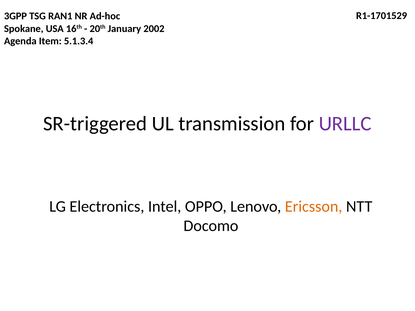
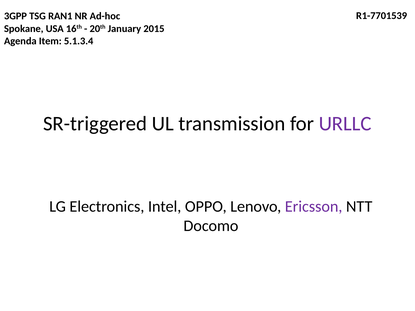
R1-1701529: R1-1701529 -> R1-7701539 (382, 16)
2002: 2002 -> 2015 (154, 29)
Ericsson colour: orange -> purple (314, 207)
